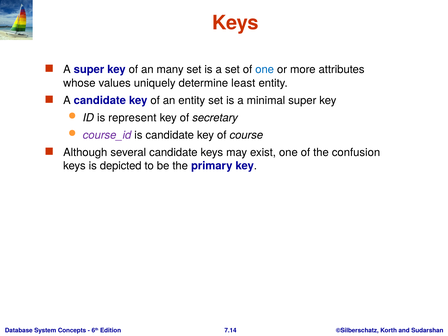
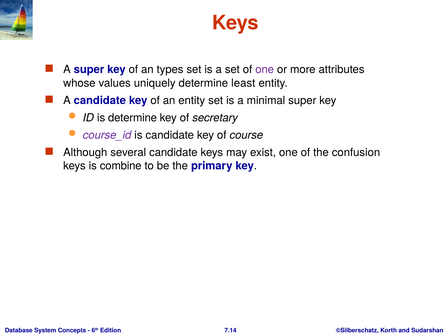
many: many -> types (170, 70)
one colour: blue -> purple (265, 70)
is represent: represent -> determine (133, 118)
depicted: depicted -> combine (121, 166)
